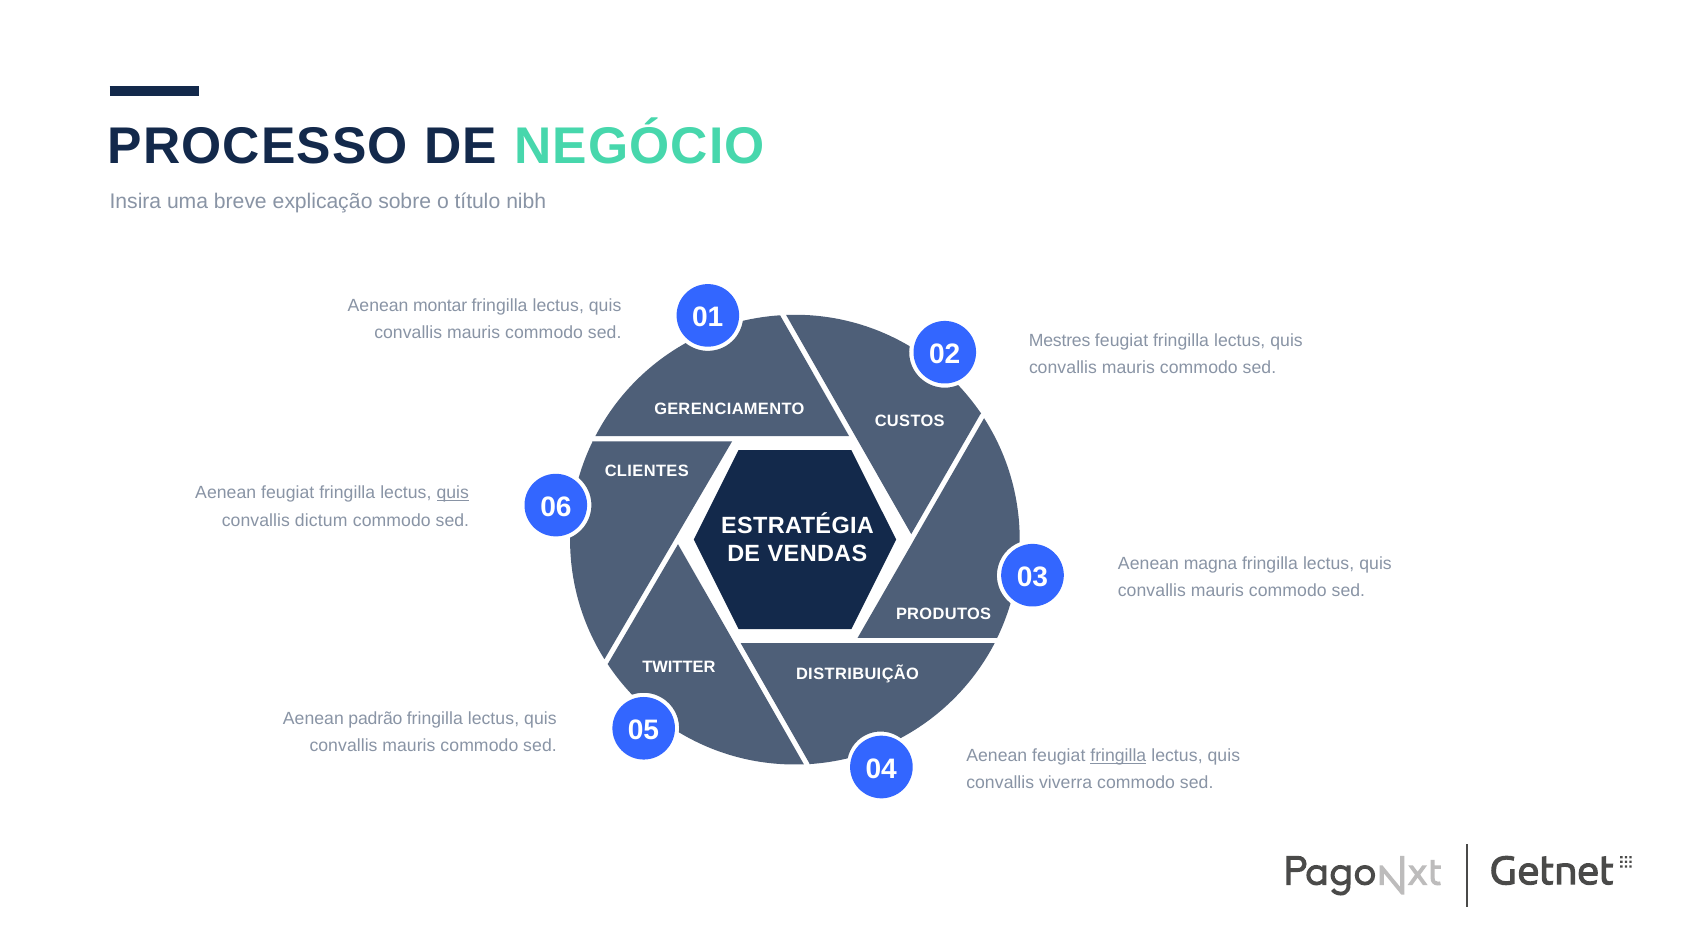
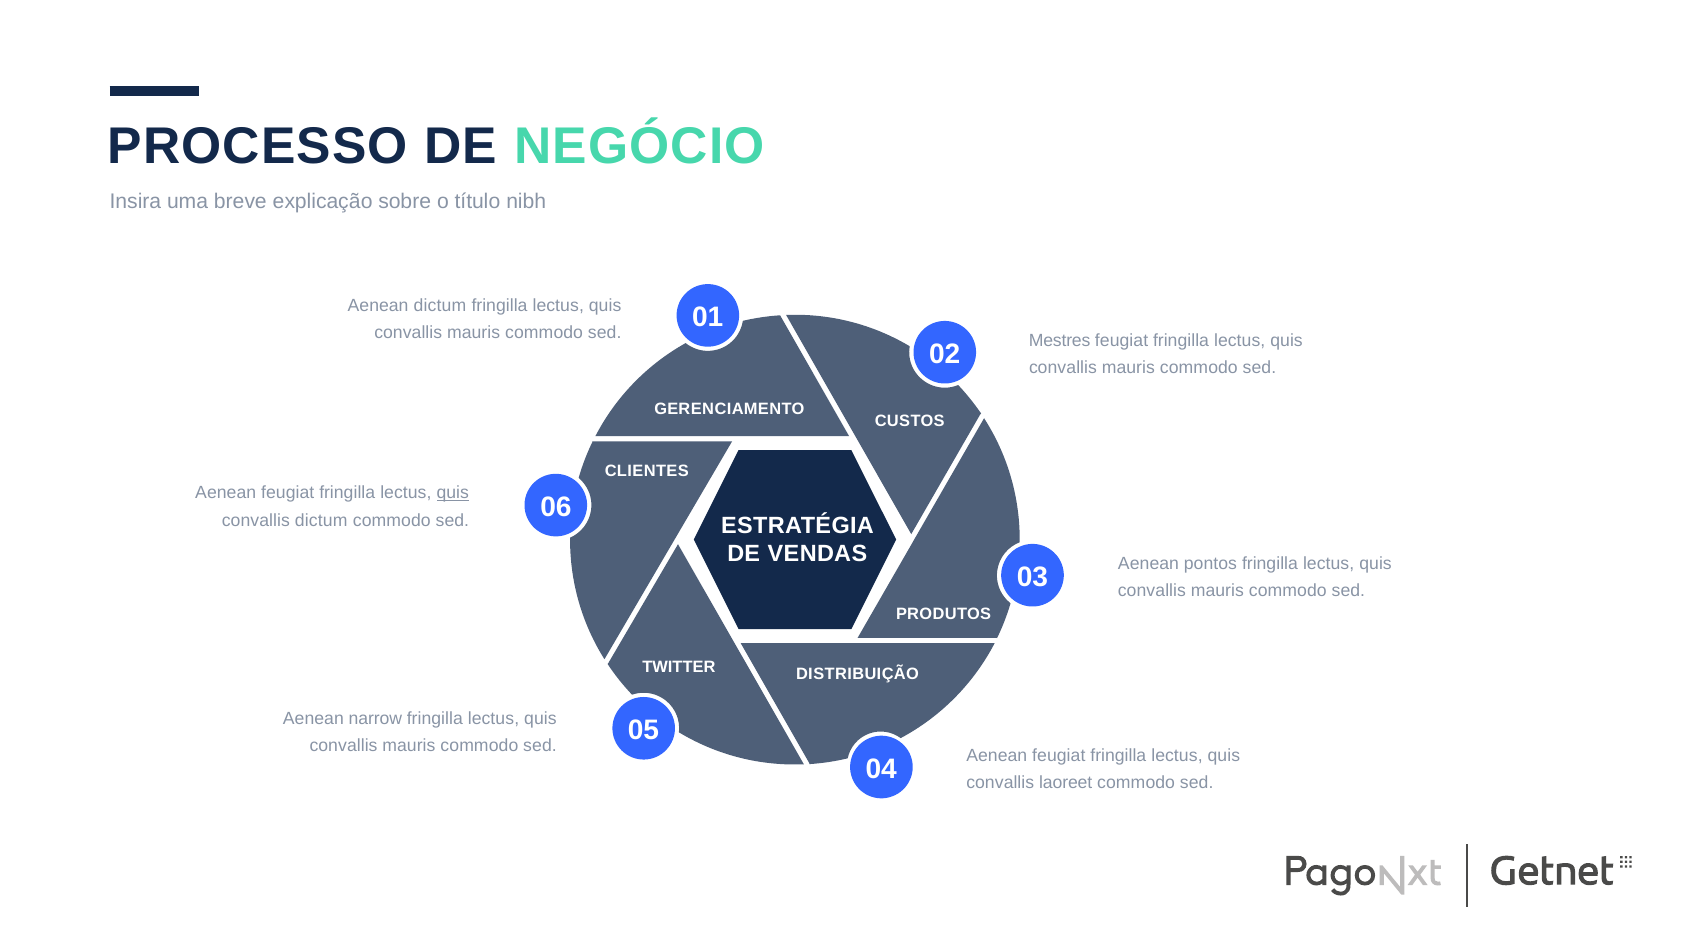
Aenean montar: montar -> dictum (440, 305)
magna: magna -> pontos (1210, 564)
padrão: padrão -> narrow (375, 718)
fringilla underline: present -> none (1118, 756)
viverra: viverra -> laoreet (1066, 783)
